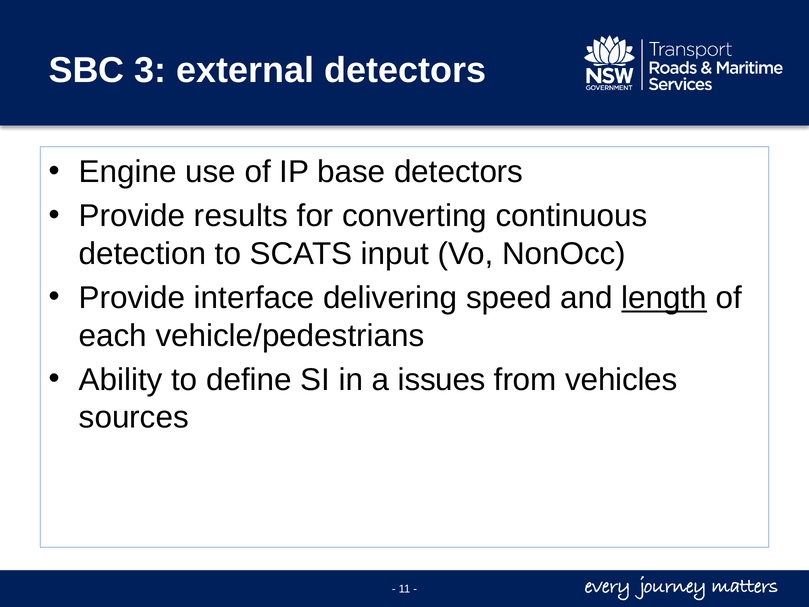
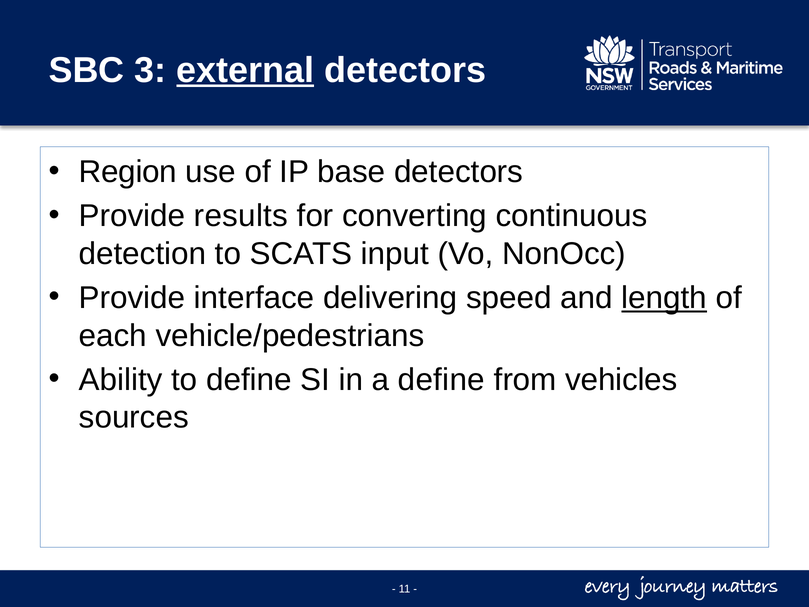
external underline: none -> present (245, 70)
Engine: Engine -> Region (128, 172)
a issues: issues -> define (441, 380)
